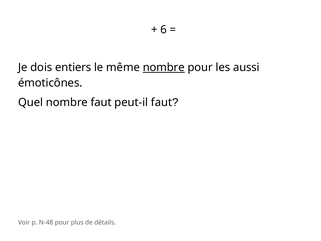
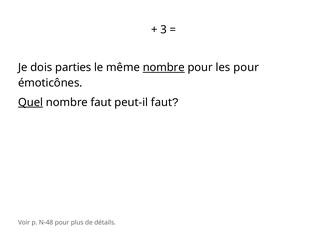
6: 6 -> 3 (164, 30)
entiers: entiers -> parties (73, 67)
les aussi: aussi -> pour (246, 67)
Quel underline: none -> present (31, 102)
